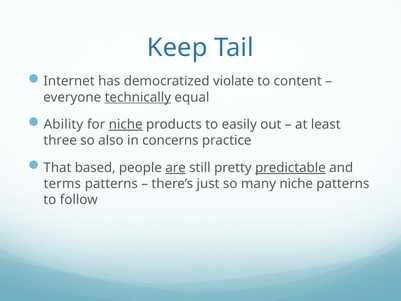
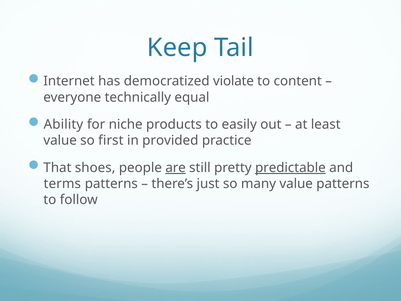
technically underline: present -> none (138, 97)
niche underline: present -> none (126, 124)
three: three -> value (60, 140)
also: also -> first (111, 140)
concerns: concerns -> provided (170, 140)
based: based -> shoes (95, 168)
many niche: niche -> value (296, 184)
